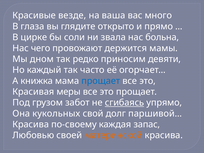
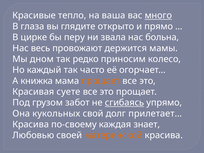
везде: везде -> тепло (72, 16)
много underline: none -> present (158, 16)
соли: соли -> перу (74, 37)
чего: чего -> весь (41, 48)
девяти: девяти -> колесо (164, 59)
прощает colour: blue -> orange (101, 81)
меры: меры -> суете (68, 92)
паршивой…: паршивой… -> прилетает… (155, 114)
запас: запас -> знает (147, 124)
